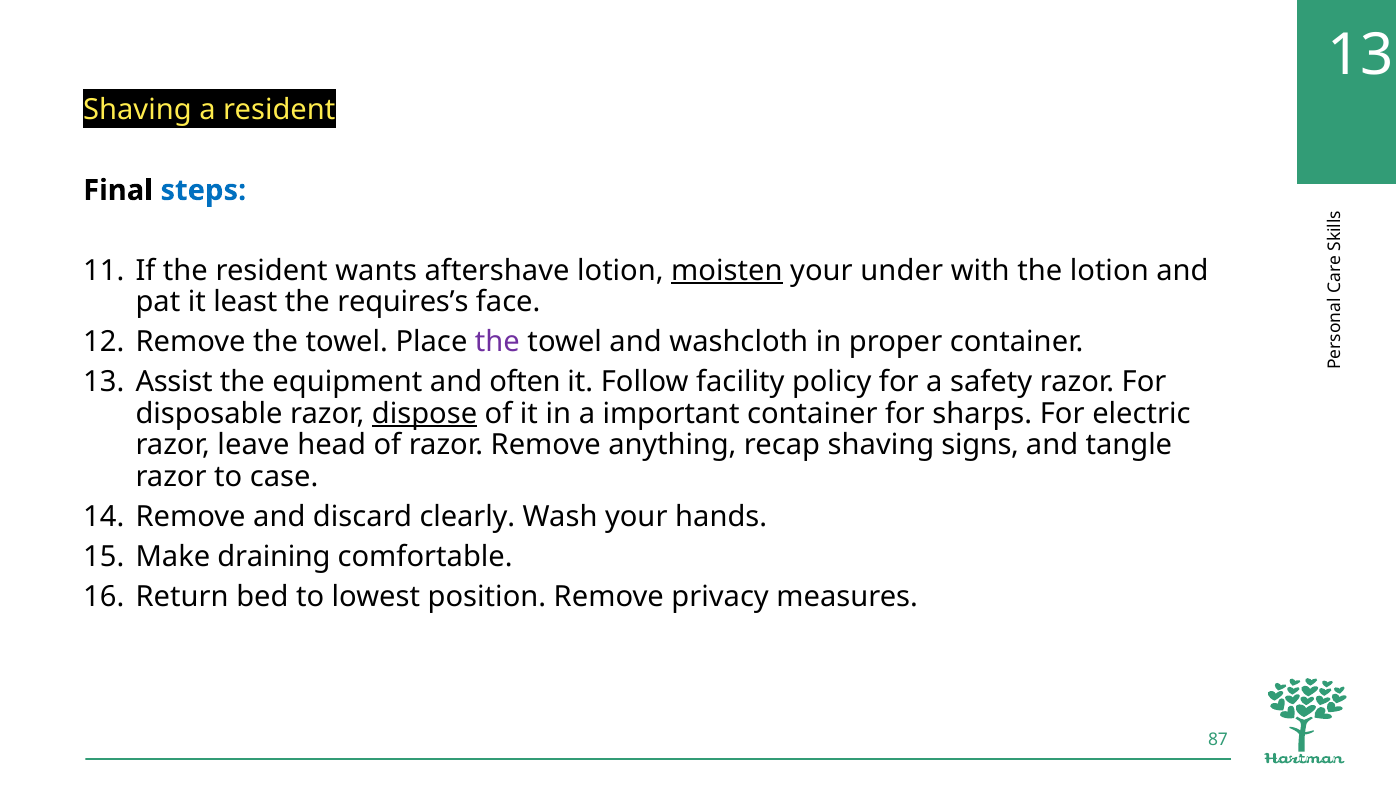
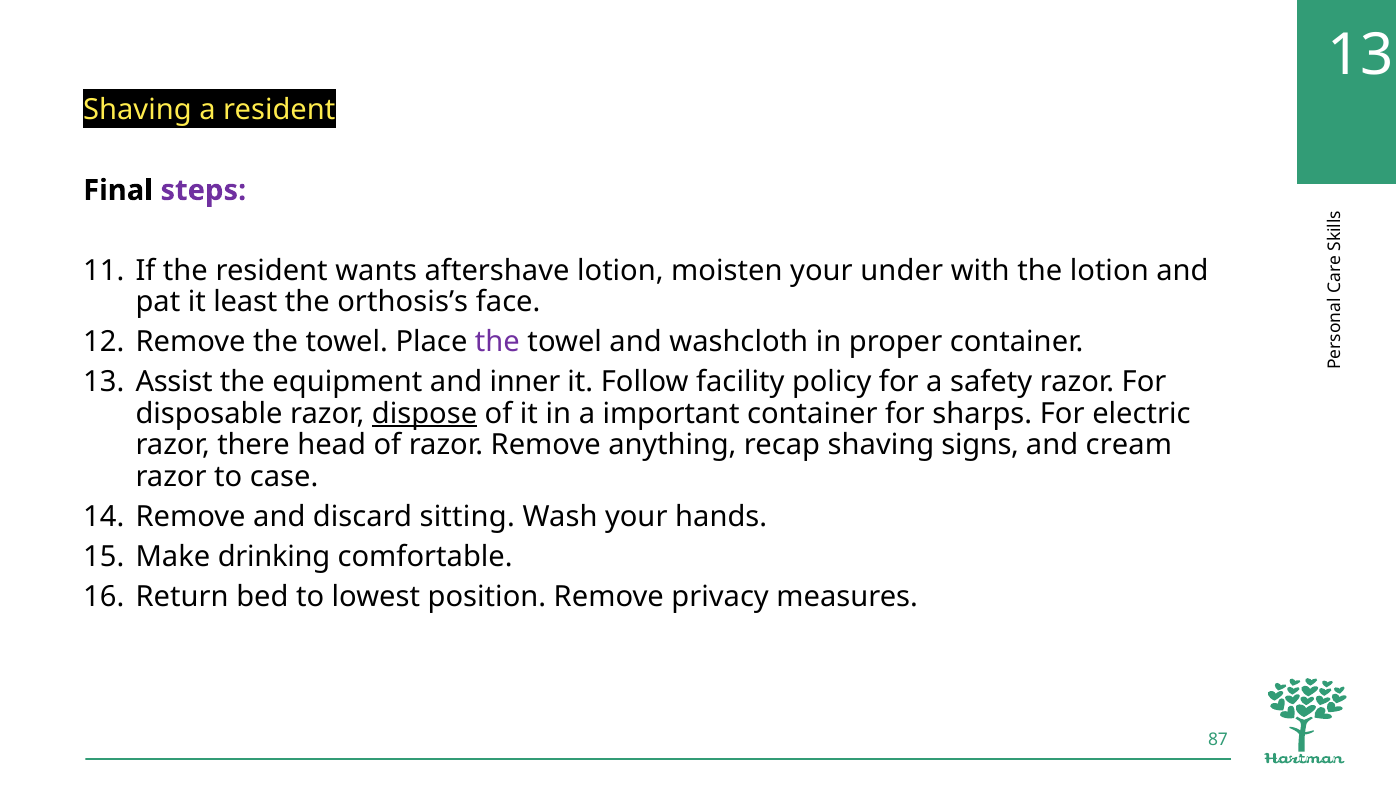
steps colour: blue -> purple (203, 190)
moisten underline: present -> none (727, 271)
requires’s: requires’s -> orthosis’s (403, 302)
often: often -> inner (525, 382)
leave: leave -> there (254, 445)
tangle: tangle -> cream (1129, 445)
clearly: clearly -> sitting (467, 517)
draining: draining -> drinking (274, 557)
